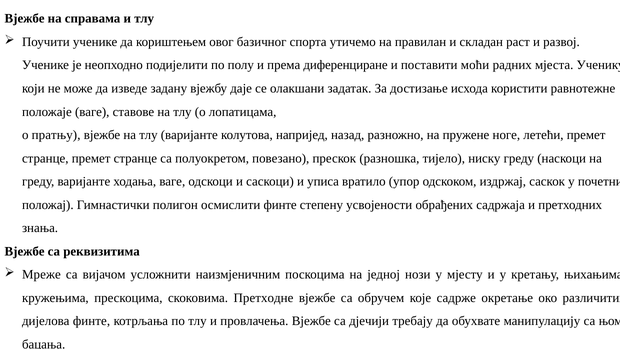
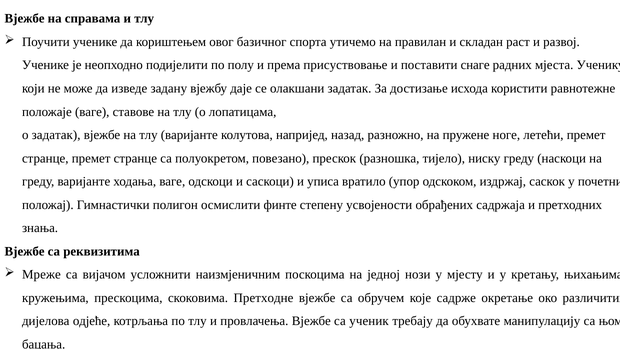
диференциране: диференциране -> присуствовање (345, 65)
моћи: моћи -> снаге (475, 65)
о пратњу: пратњу -> задатак (56, 135)
дијелова финте: финте -> одјеће (92, 321)
дјечији: дјечији -> ученик (369, 321)
